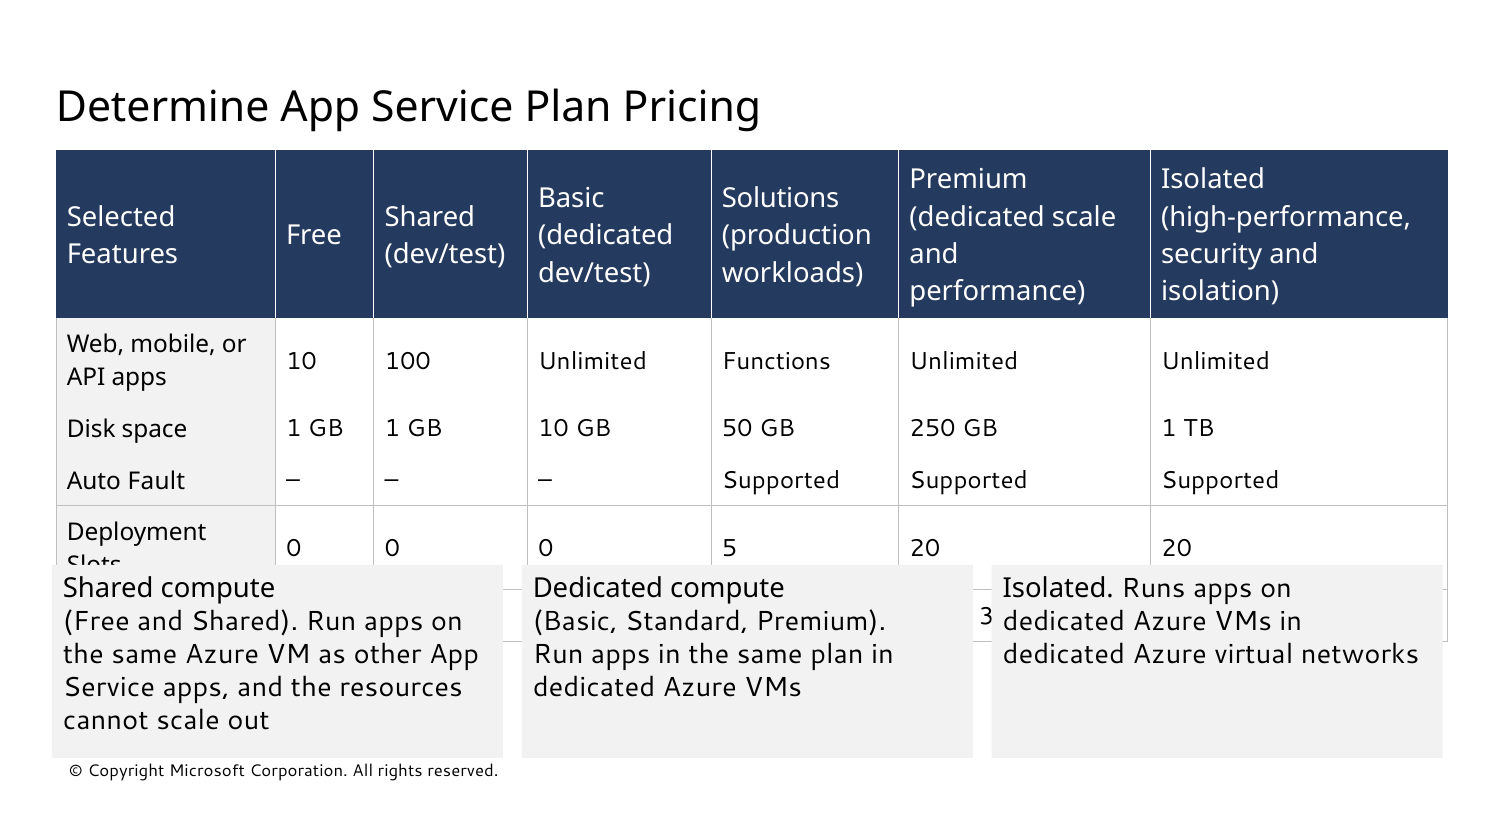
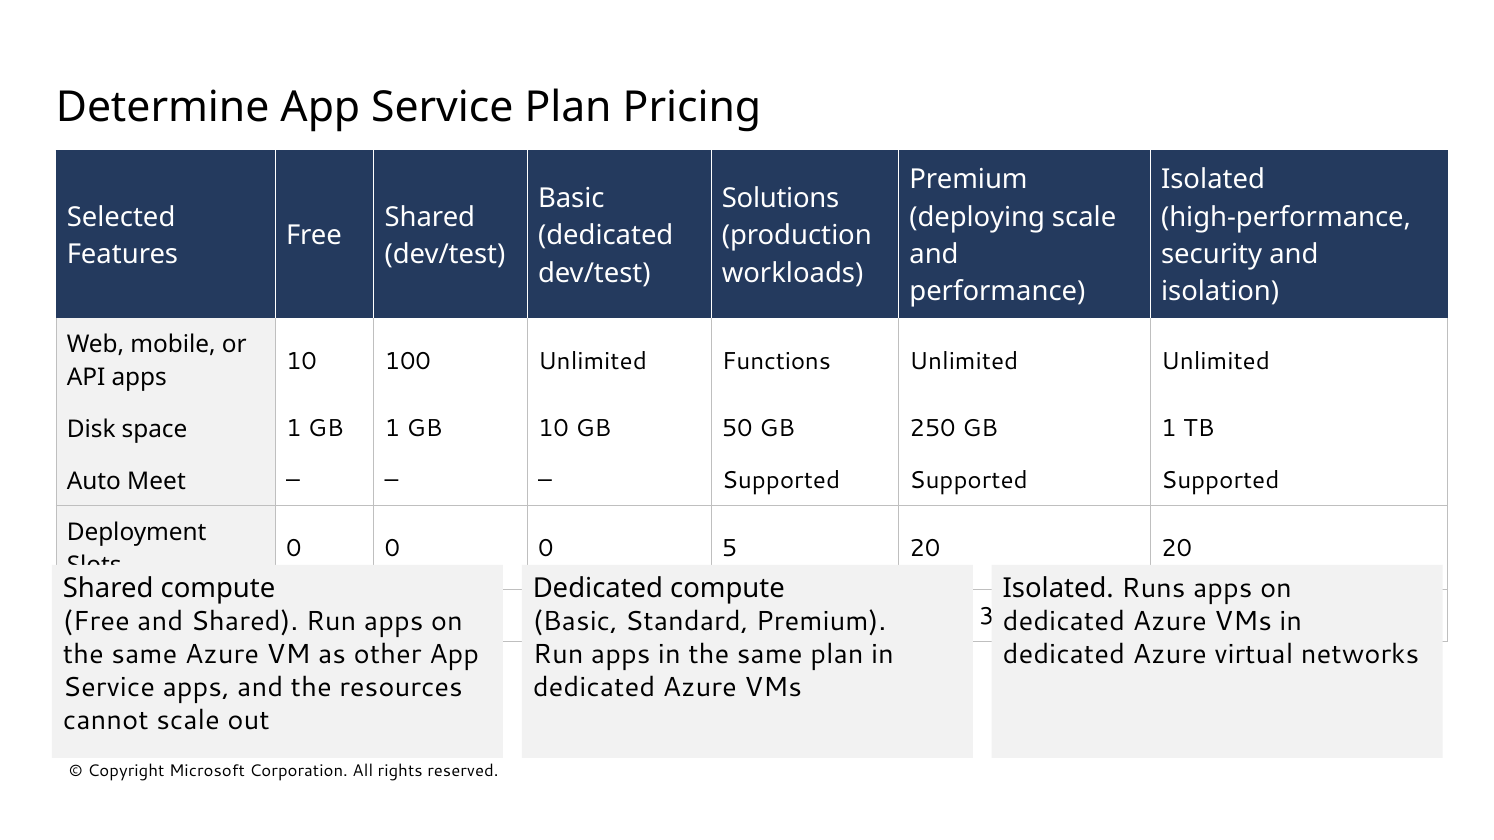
dedicated: dedicated -> deploying (977, 217)
Fault: Fault -> Meet (157, 481)
